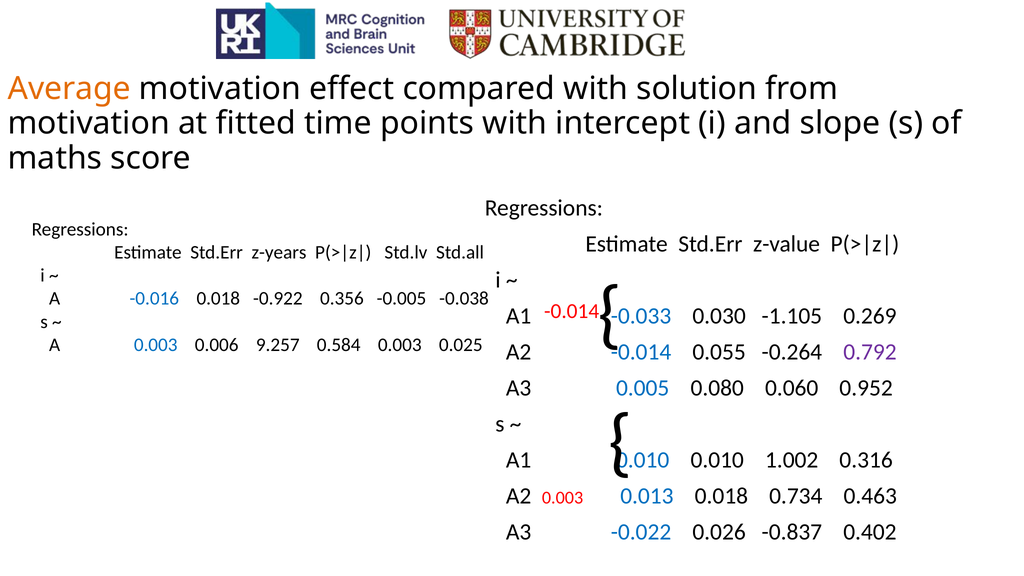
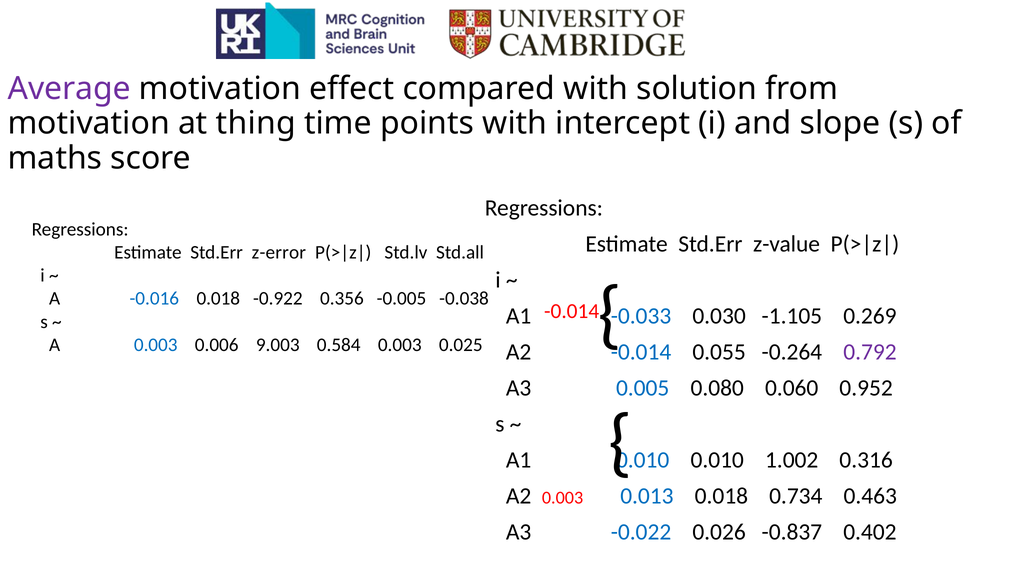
Average colour: orange -> purple (69, 89)
fitted: fitted -> thing (256, 123)
z-years: z-years -> z-error (279, 253)
9.257: 9.257 -> 9.003 (278, 345)
